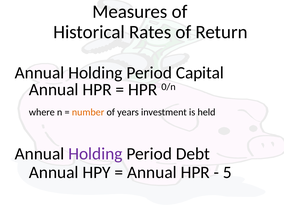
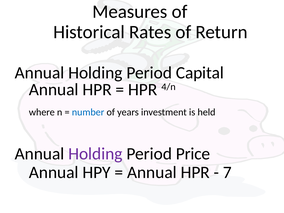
0/n: 0/n -> 4/n (169, 87)
number colour: orange -> blue (88, 112)
Debt: Debt -> Price (193, 154)
5: 5 -> 7 (227, 172)
